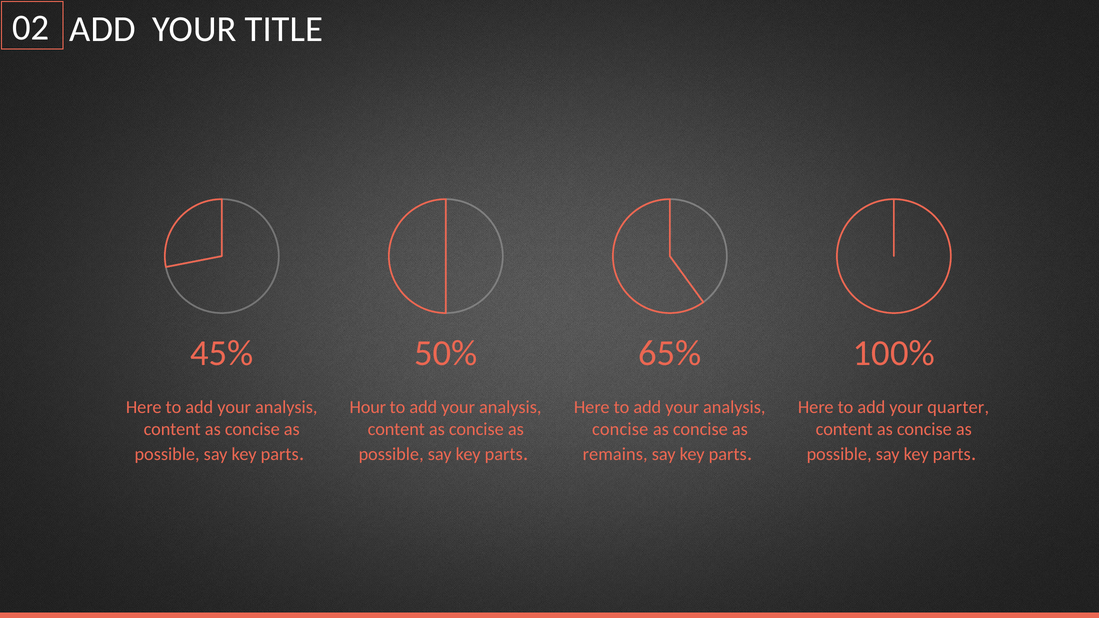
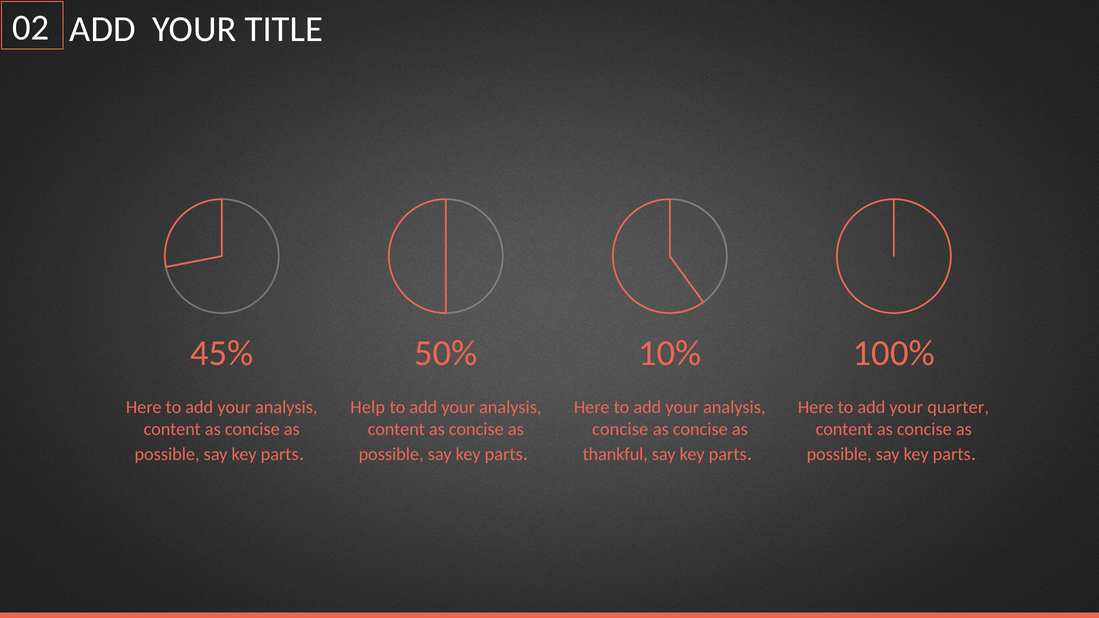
65%: 65% -> 10% (670, 353)
Hour: Hour -> Help (368, 407)
remains: remains -> thankful (615, 454)
